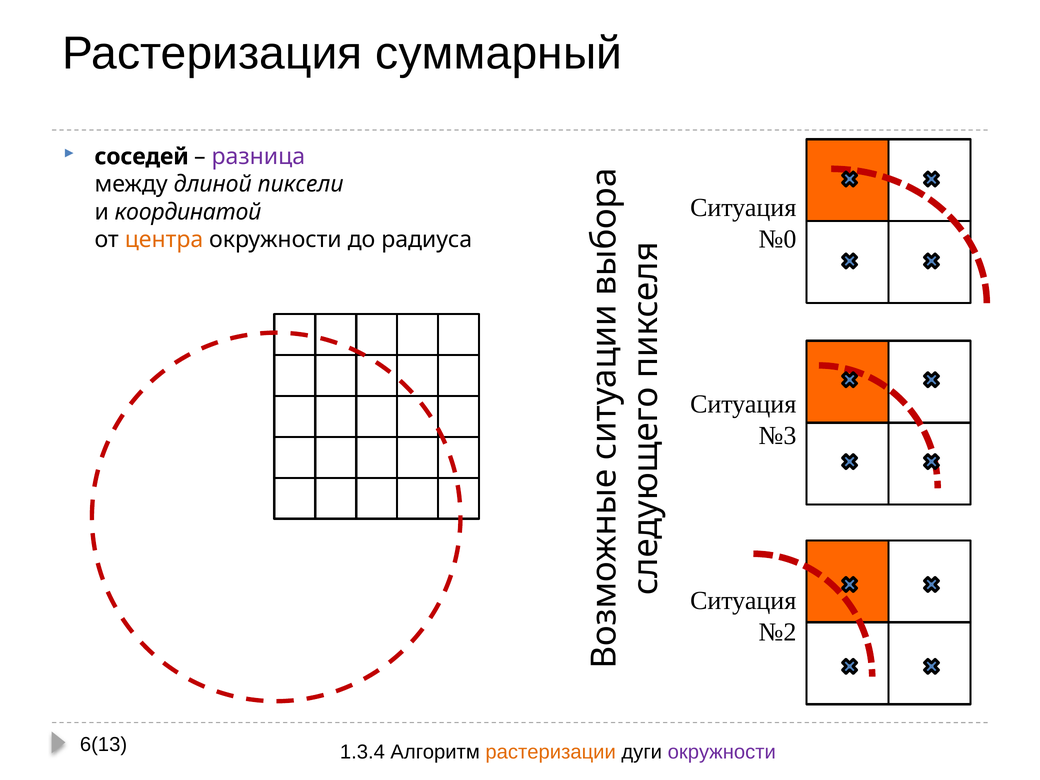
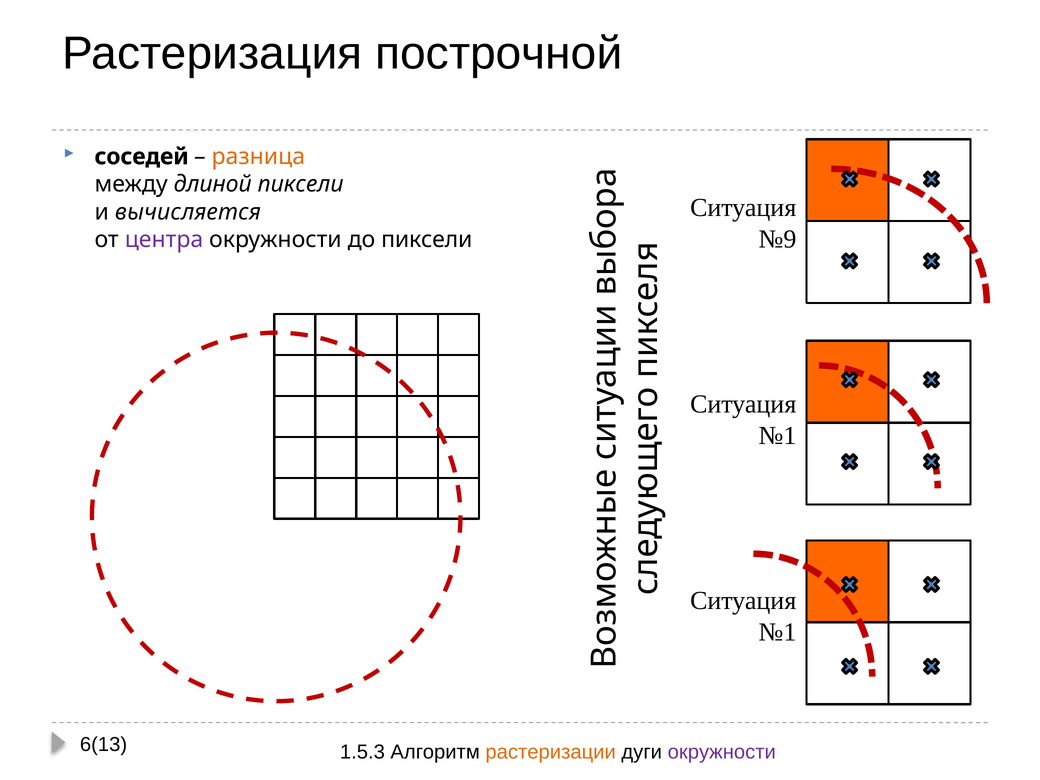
суммарный: суммарный -> построчной (499, 53)
разница colour: purple -> orange (258, 157)
координатой: координатой -> вычисляется (188, 212)
№0: №0 -> №9 (777, 239)
центра colour: orange -> purple (164, 240)
до радиуса: радиуса -> пиксели (427, 240)
№3: №3 -> №1 (777, 436)
№2: №2 -> №1 (777, 632)
1.3.4: 1.3.4 -> 1.5.3 (362, 752)
